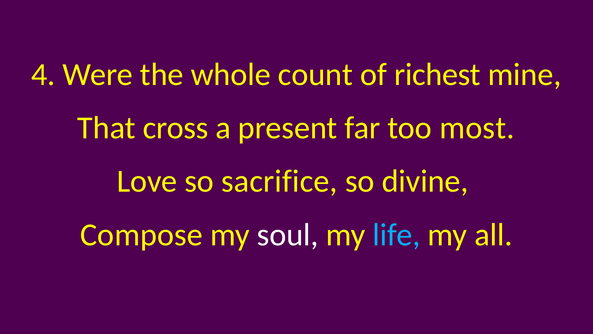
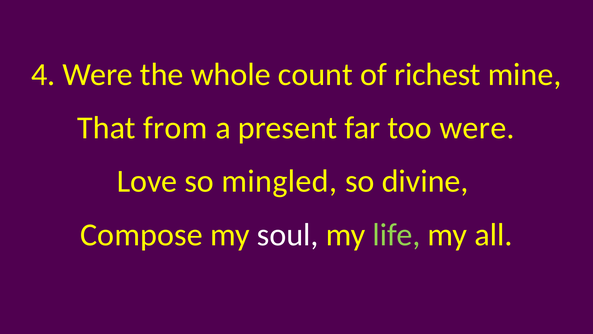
cross: cross -> from (175, 128)
too most: most -> were (477, 128)
sacrifice: sacrifice -> mingled (279, 181)
life colour: light blue -> light green (397, 234)
